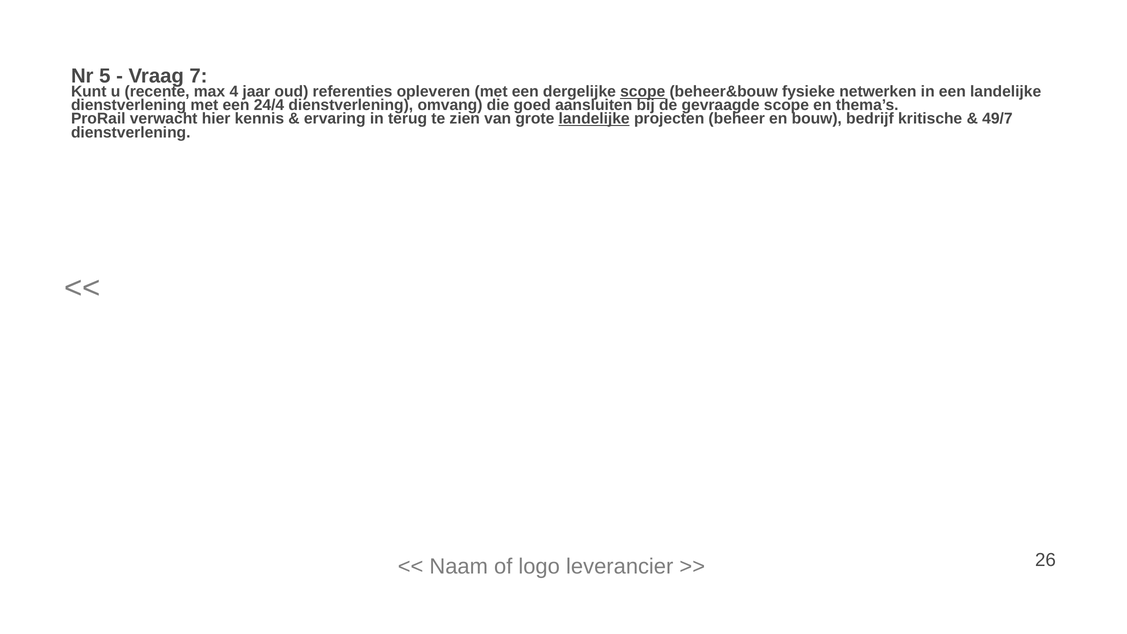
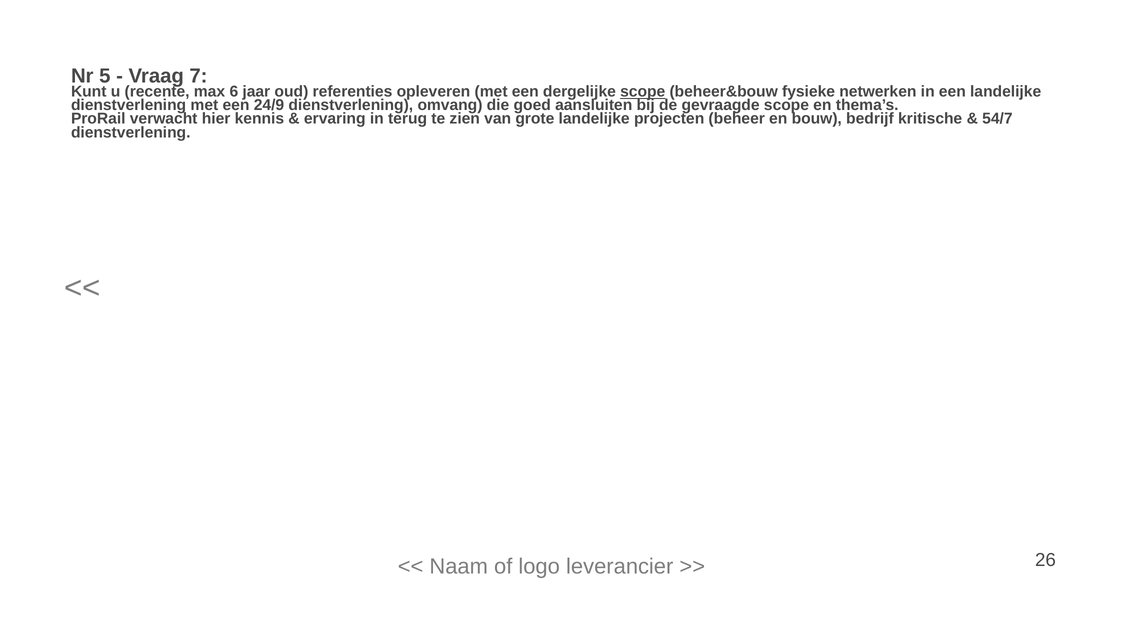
4: 4 -> 6 (234, 92)
24/4: 24/4 -> 24/9 (269, 105)
landelijke underline: present -> none (594, 119)
49/7: 49/7 -> 54/7 (997, 119)
